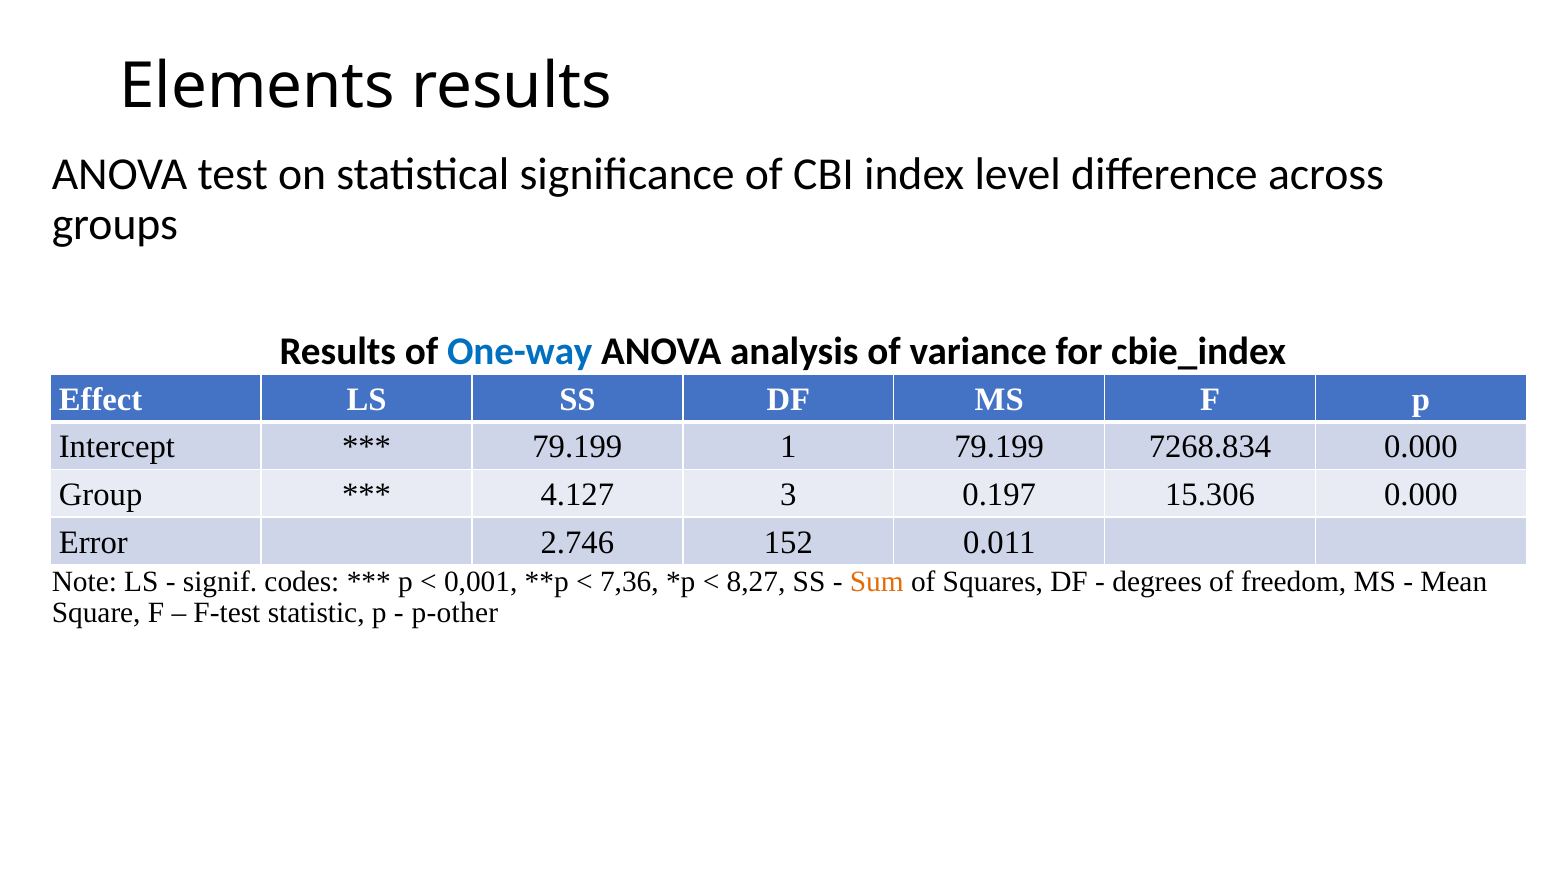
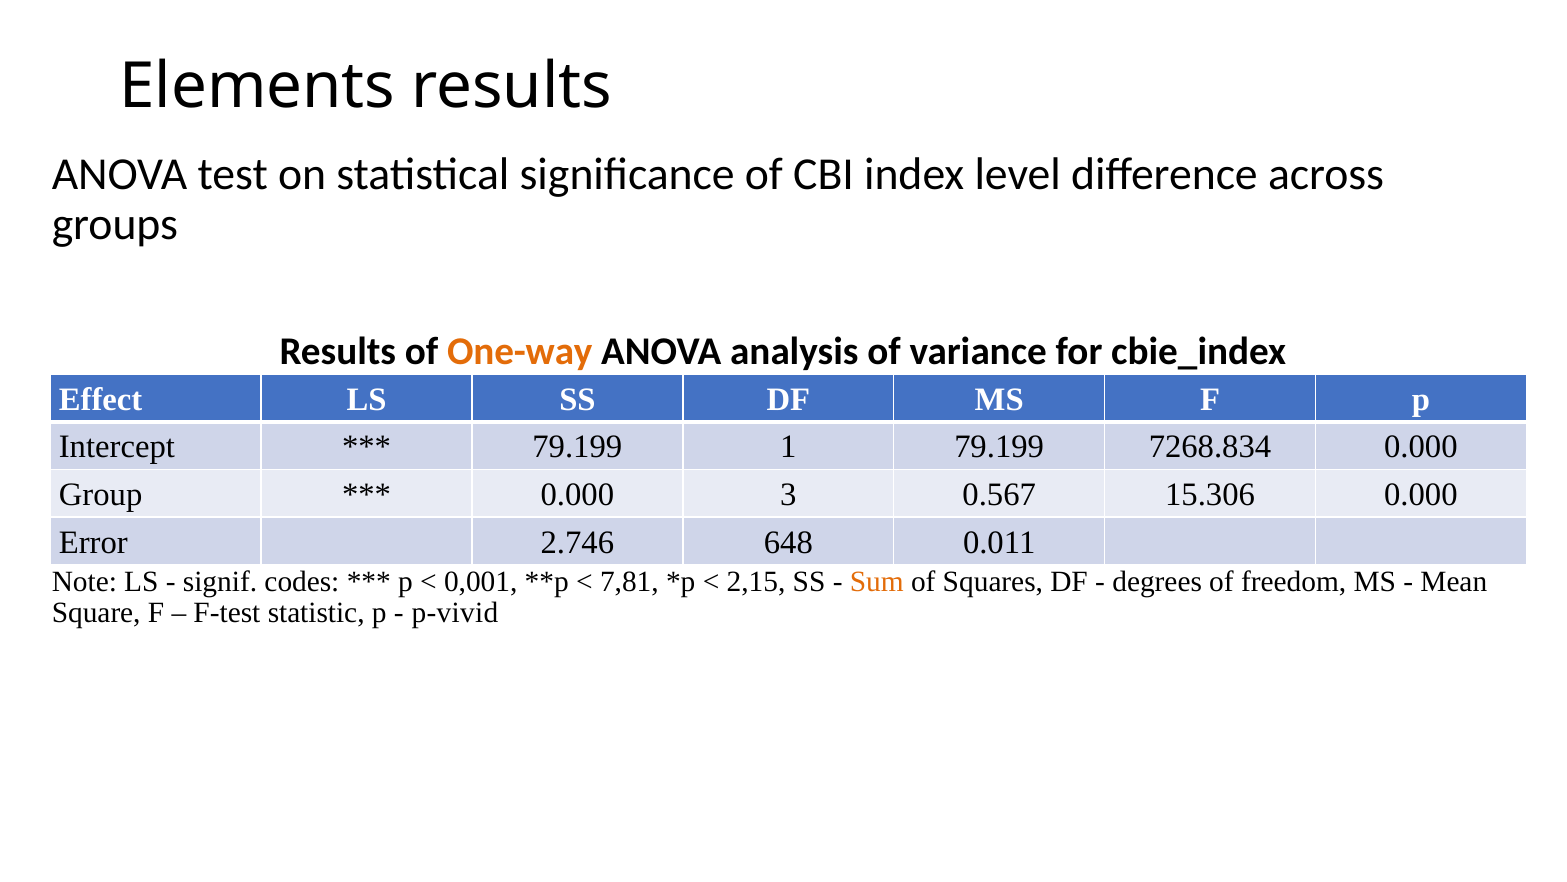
One-way colour: blue -> orange (520, 352)
4.127: 4.127 -> 0.000 (577, 494)
0.197: 0.197 -> 0.567 (999, 494)
152: 152 -> 648 (788, 542)
7,36: 7,36 -> 7,81 (629, 581)
8,27: 8,27 -> 2,15 (756, 581)
p-other: p-other -> p-vivid (455, 613)
